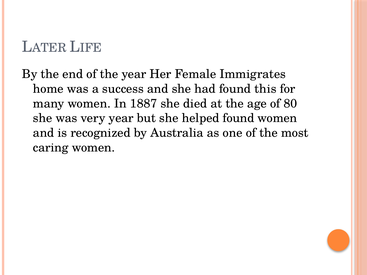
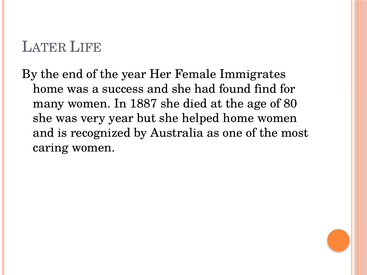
this: this -> find (265, 89)
helped found: found -> home (238, 118)
